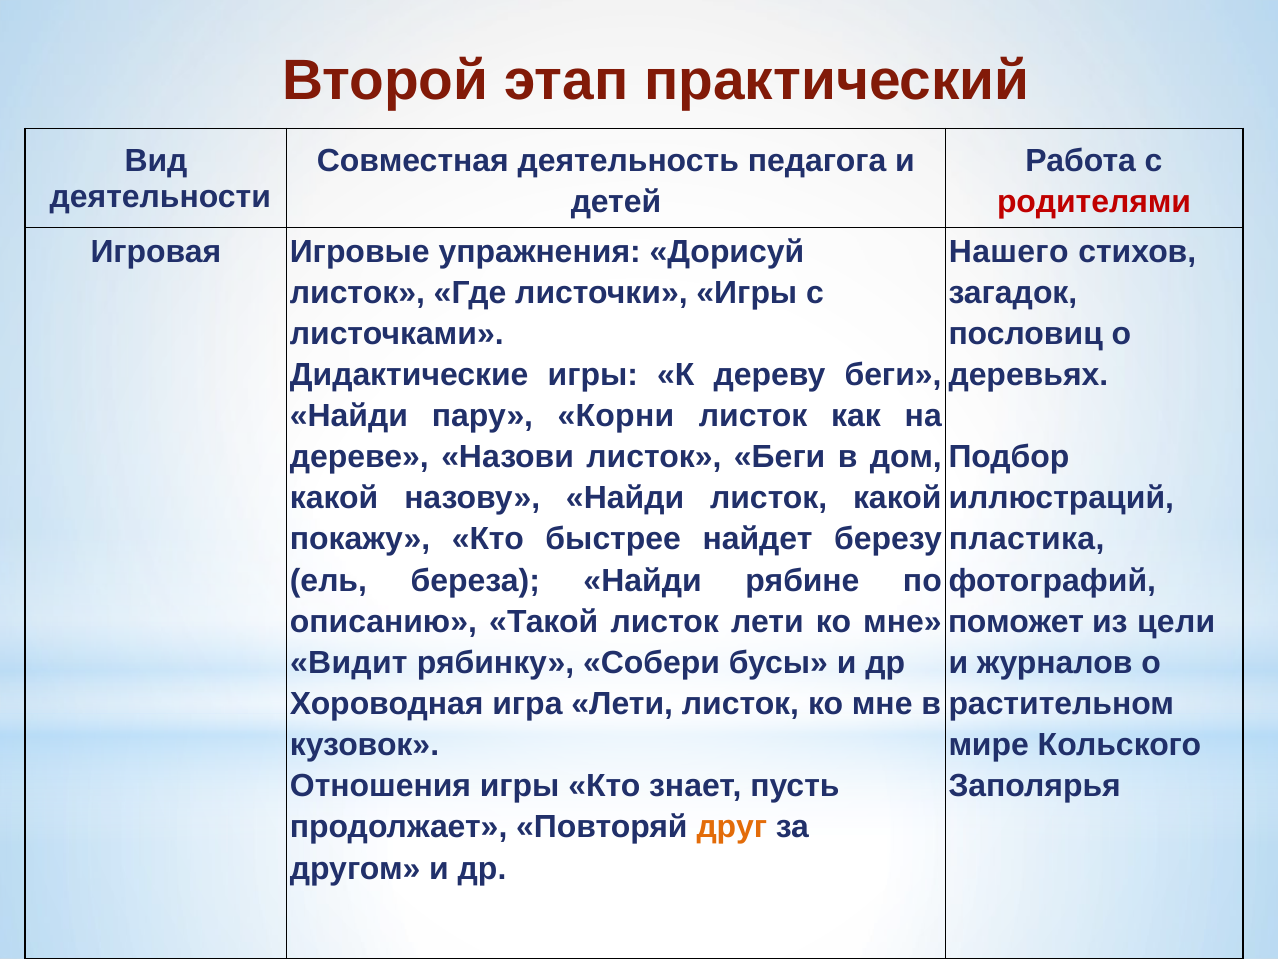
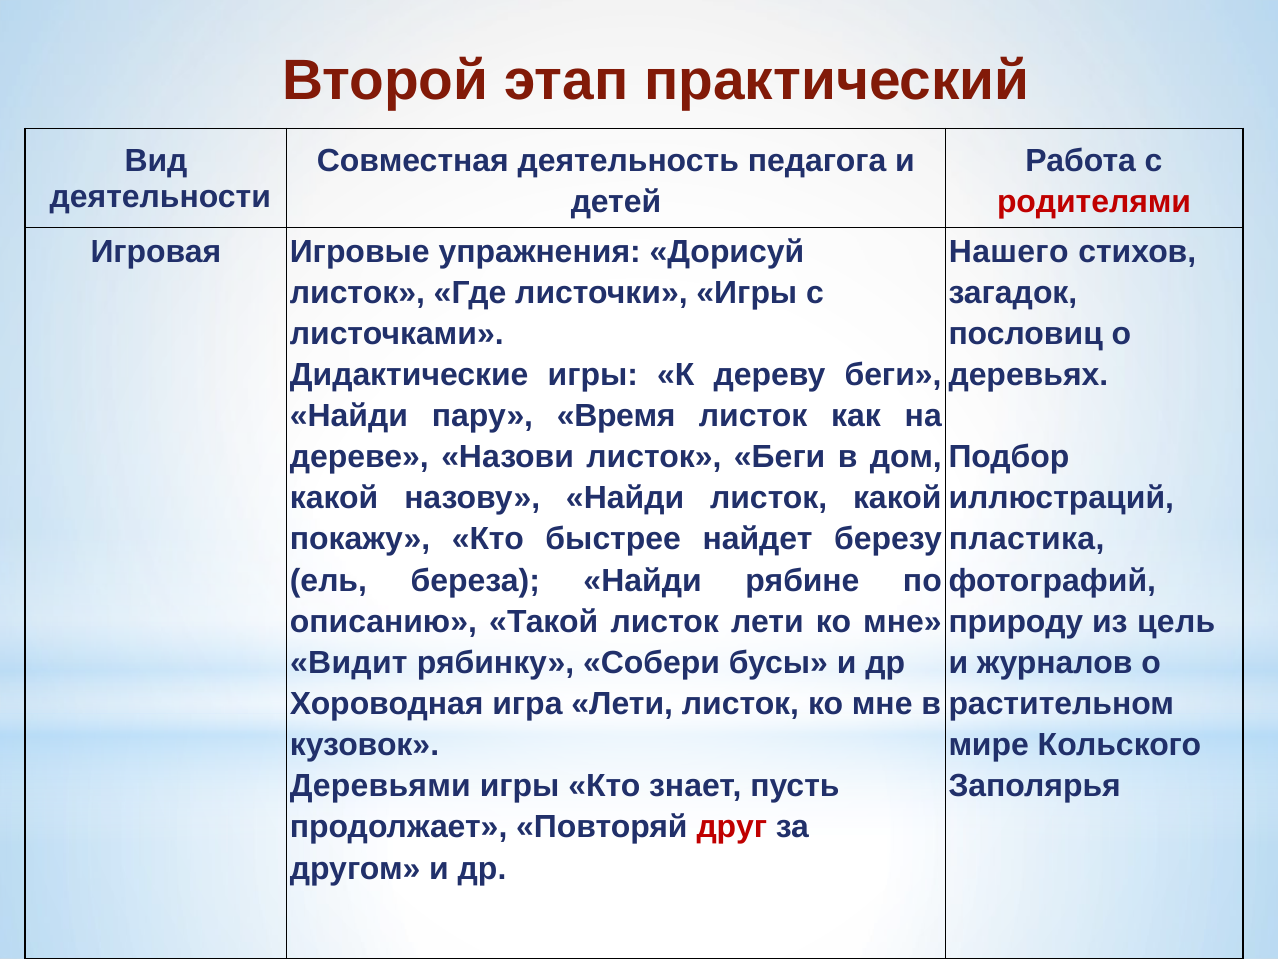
Корни: Корни -> Время (616, 416)
поможет: поможет -> природу (1016, 621)
цели: цели -> цель (1176, 621)
Отношения: Отношения -> Деревьями (380, 786)
друг colour: orange -> red (732, 827)
